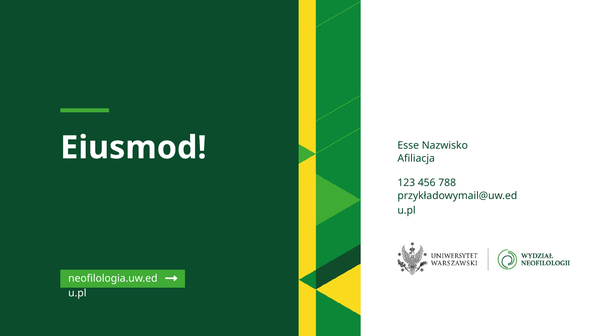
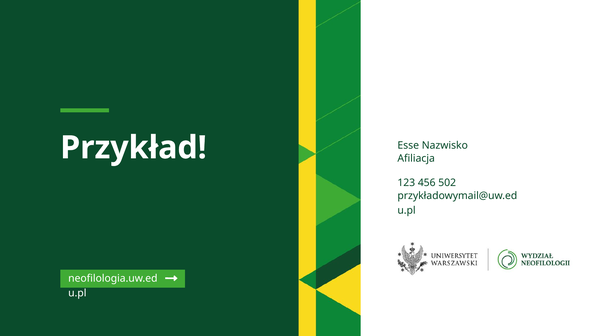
Eiusmod: Eiusmod -> Przykład (133, 148)
788: 788 -> 502 (447, 183)
